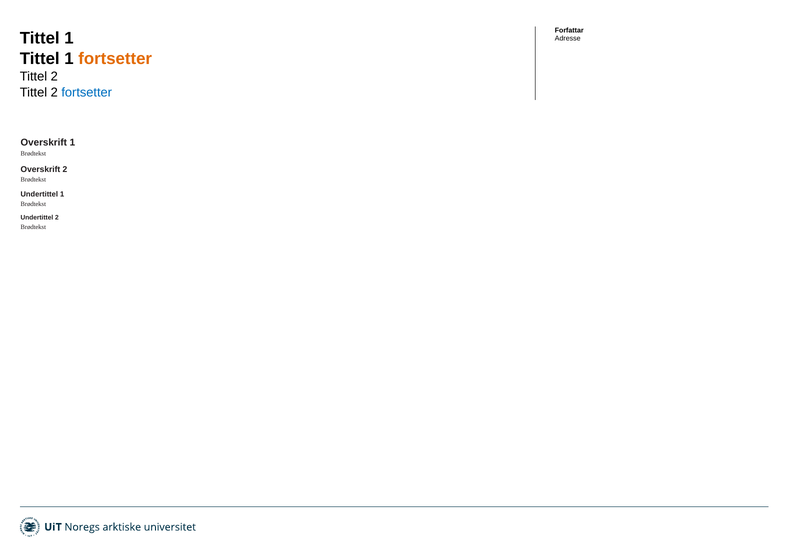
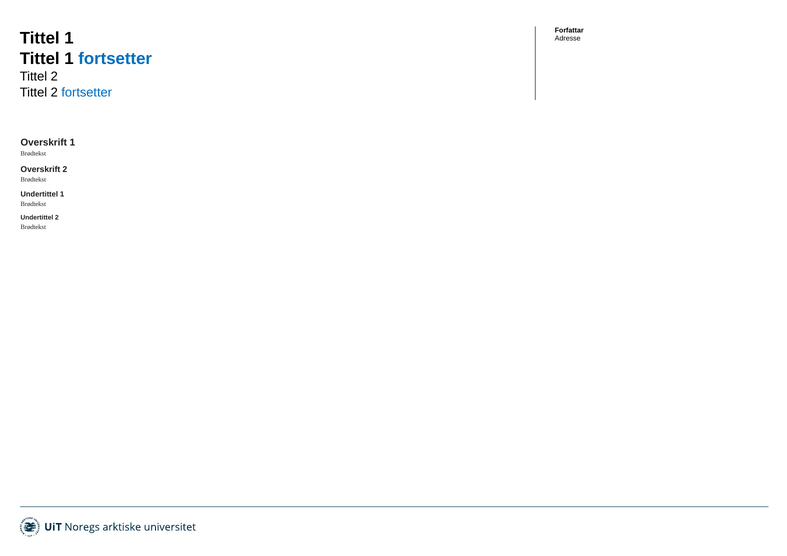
fortsetter colour: orange -> blue (115, 59)
